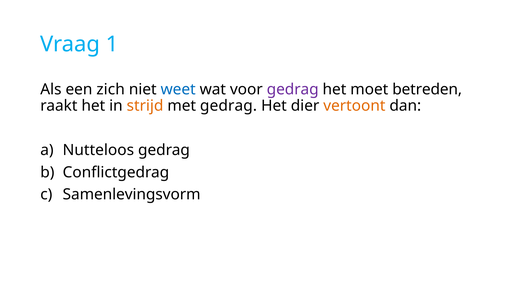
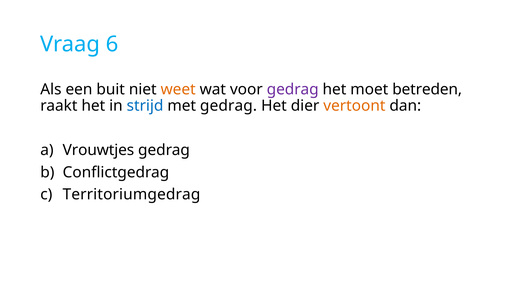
1: 1 -> 6 (112, 44)
zich: zich -> buit (111, 89)
weet colour: blue -> orange (178, 89)
strijd colour: orange -> blue (145, 106)
Nutteloos: Nutteloos -> Vrouwtjes (98, 150)
Samenlevingsvorm: Samenlevingsvorm -> Territoriumgedrag (132, 195)
